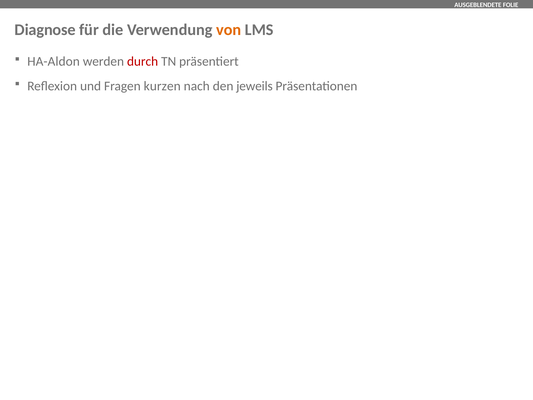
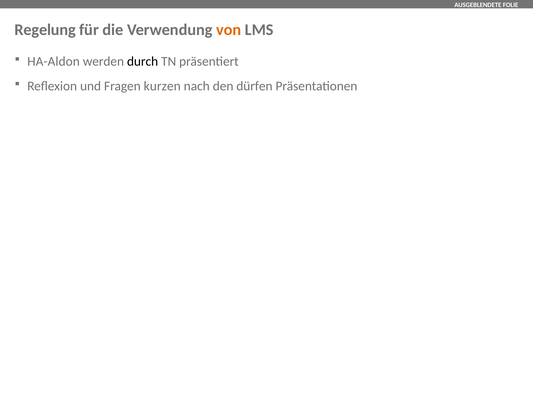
Diagnose: Diagnose -> Regelung (45, 30)
durch colour: red -> black (143, 61)
jeweils: jeweils -> dürfen (254, 86)
